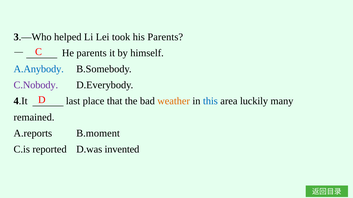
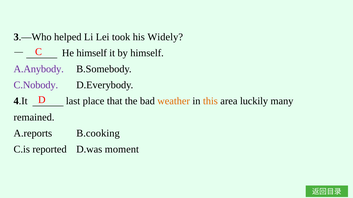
his Parents: Parents -> Widely (165, 37)
He parents: parents -> himself (92, 53)
A.Anybody colour: blue -> purple (39, 69)
this colour: blue -> orange (210, 101)
B.moment: B.moment -> B.cooking (98, 134)
invented: invented -> moment (122, 150)
